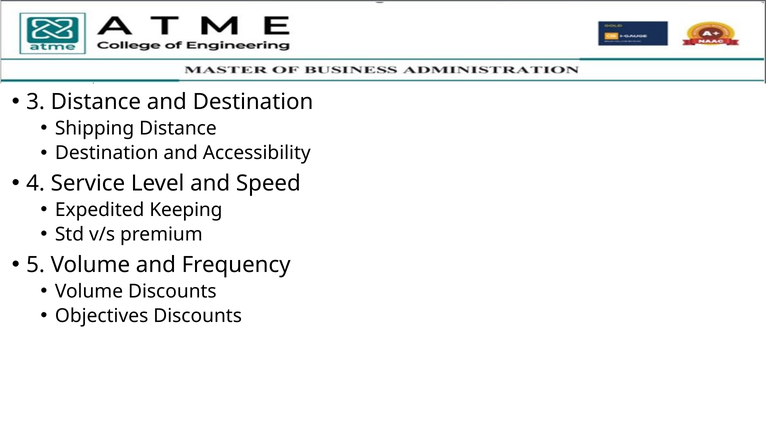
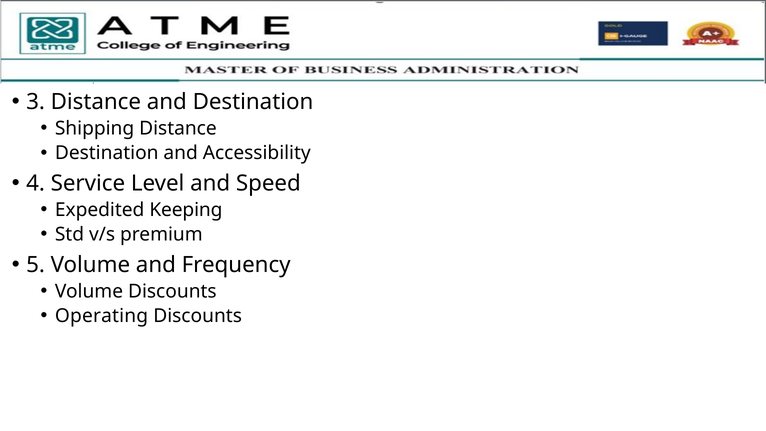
Objectives: Objectives -> Operating (102, 316)
